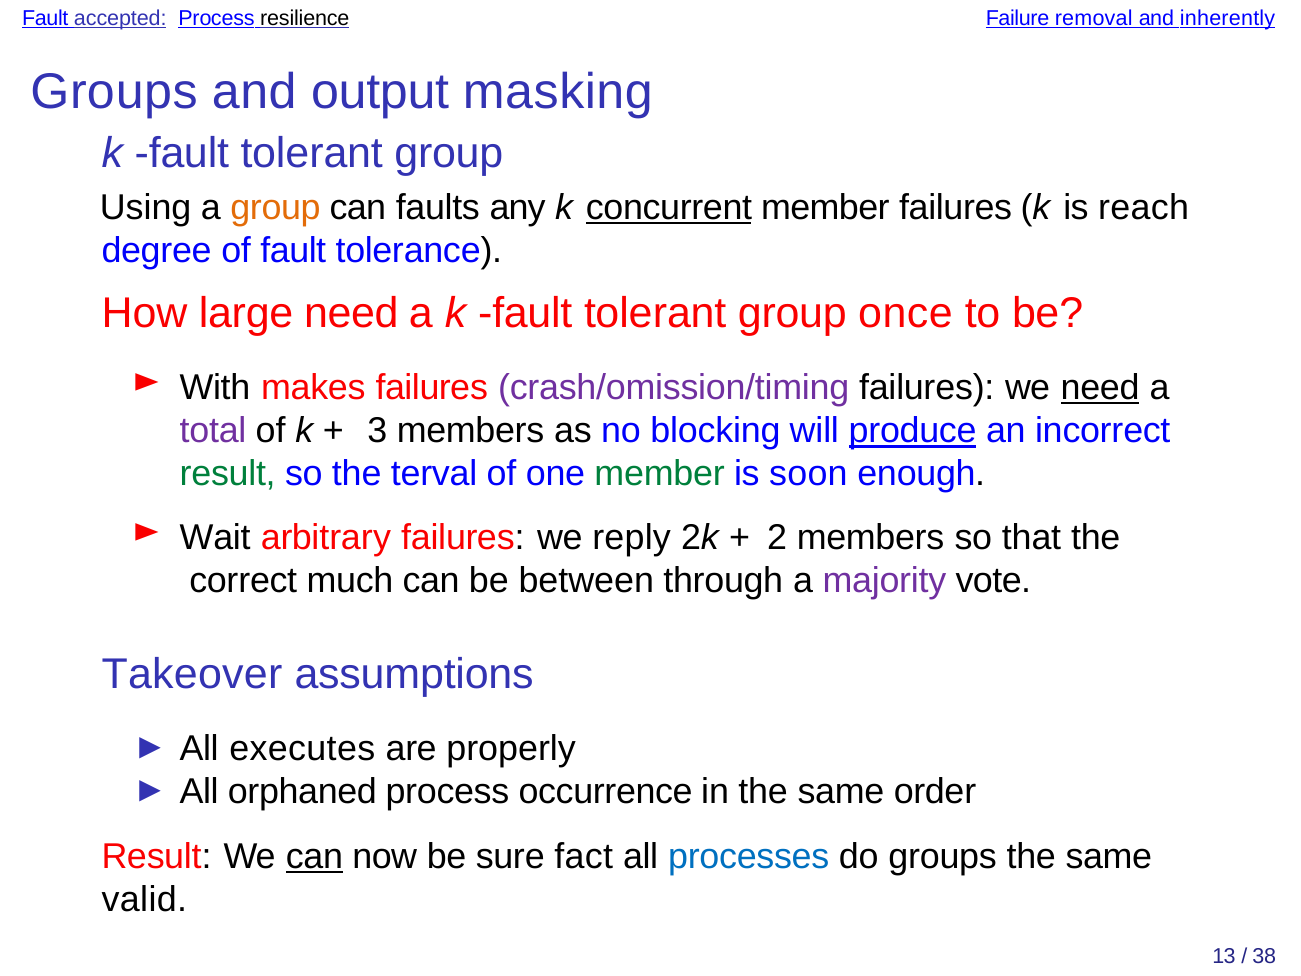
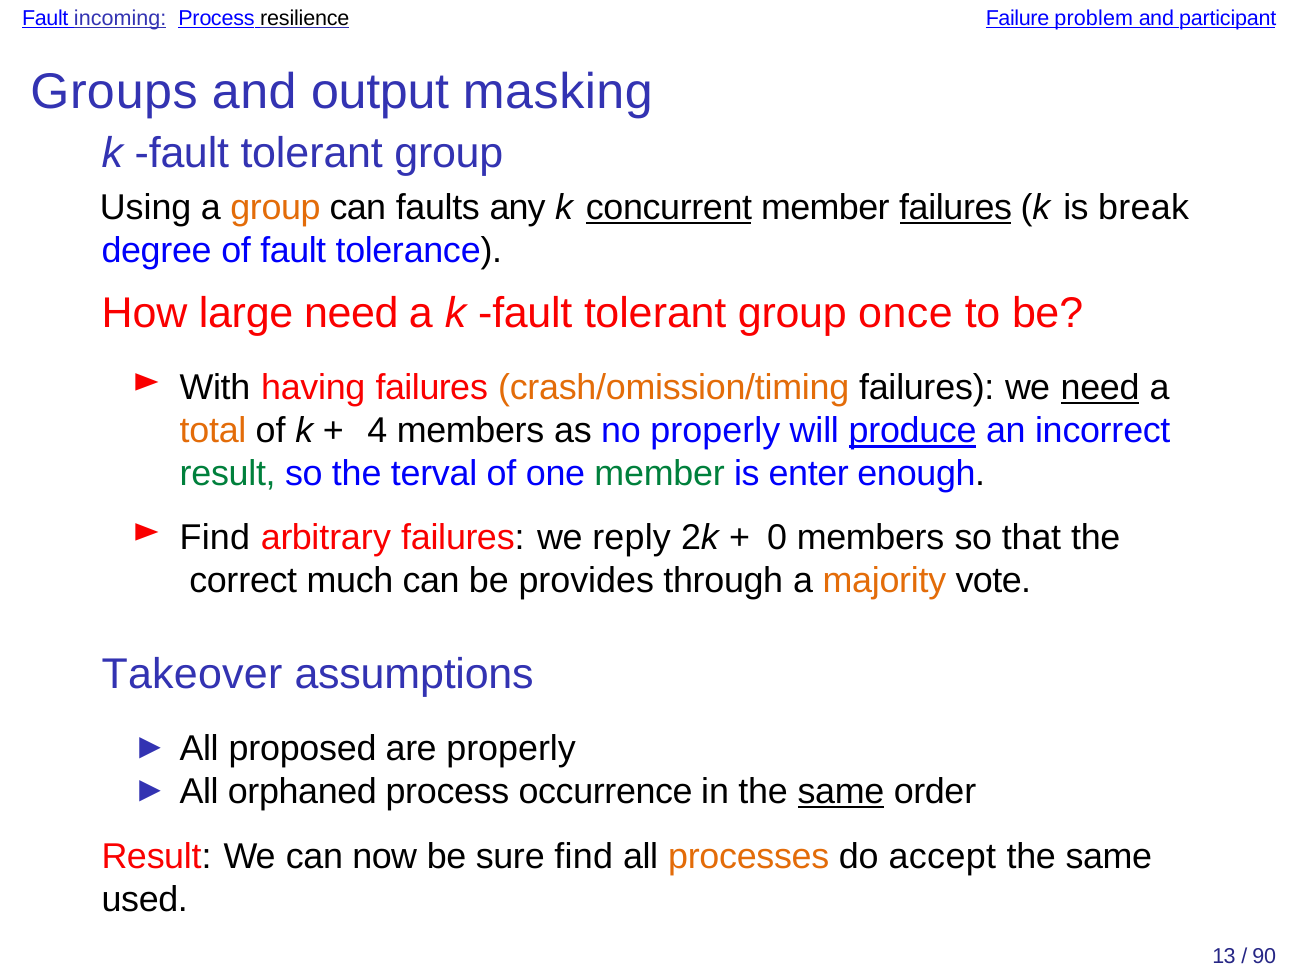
accepted: accepted -> incoming (120, 18)
removal: removal -> problem (1094, 18)
inherently: inherently -> participant (1228, 18)
failures underline: none -> present (956, 208)
reach: reach -> break (1144, 208)
makes: makes -> having (313, 388)
crash/omission/timing colour: purple -> orange (674, 388)
total colour: purple -> orange (213, 431)
3: 3 -> 4 (377, 431)
no blocking: blocking -> properly (715, 431)
soon: soon -> enter (809, 474)
Wait: Wait -> Find (215, 538)
2: 2 -> 0 (777, 538)
between: between -> provides (586, 581)
majority colour: purple -> orange (884, 581)
executes: executes -> proposed (303, 750)
same underline: none -> present (841, 792)
can underline: present -> none (314, 857)
sure fact: fact -> find (584, 857)
processes colour: blue -> orange (749, 857)
do groups: groups -> accept (942, 857)
valid: valid -> used (145, 900)
38: 38 -> 90 (1264, 957)
